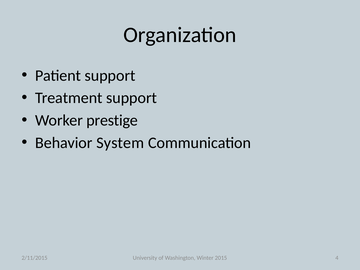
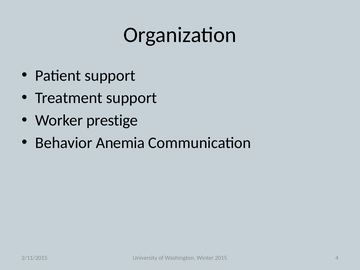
System: System -> Anemia (120, 143)
